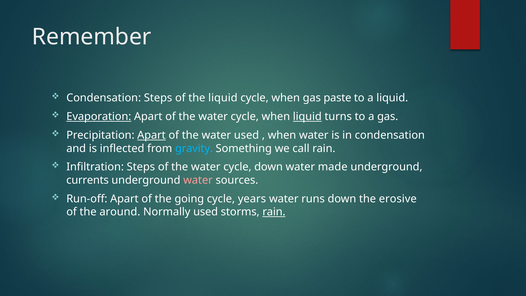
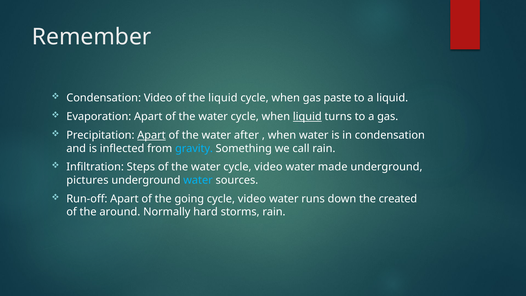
Condensation Steps: Steps -> Video (158, 98)
Evaporation underline: present -> none (99, 117)
water used: used -> after (246, 135)
water cycle down: down -> video (268, 167)
currents: currents -> pictures (87, 180)
water colour: pink -> light blue (198, 180)
years: years -> video (252, 199)
erosive: erosive -> created (398, 199)
Normally used: used -> hard (206, 212)
rain underline: present -> none (274, 212)
